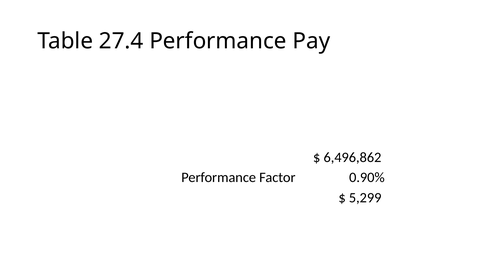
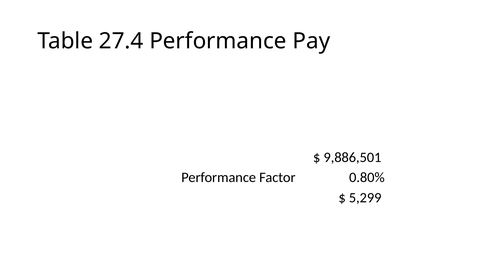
6,496,862: 6,496,862 -> 9,886,501 (352, 158)
0.90%: 0.90% -> 0.80% (367, 178)
